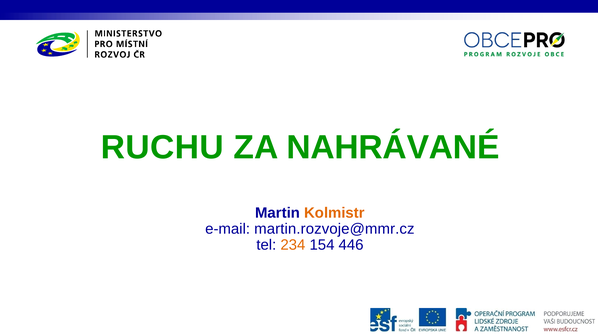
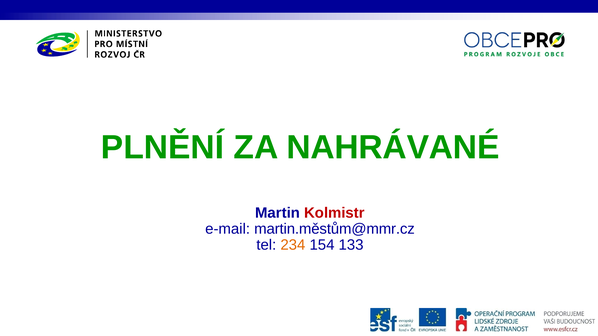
RUCHU: RUCHU -> PLNĚNÍ (163, 147)
Kolmistr colour: orange -> red (334, 213)
martin.rozvoje@mmr.cz: martin.rozvoje@mmr.cz -> martin.městům@mmr.cz (334, 229)
446: 446 -> 133 (351, 245)
